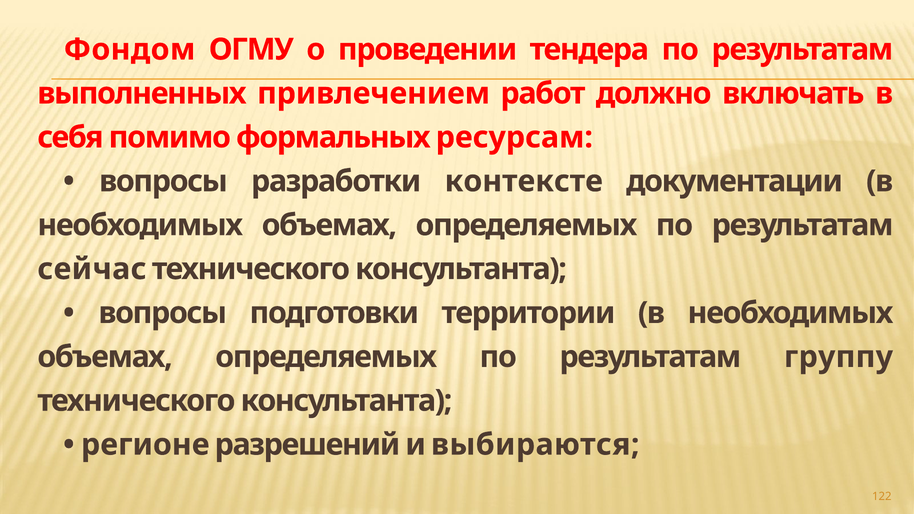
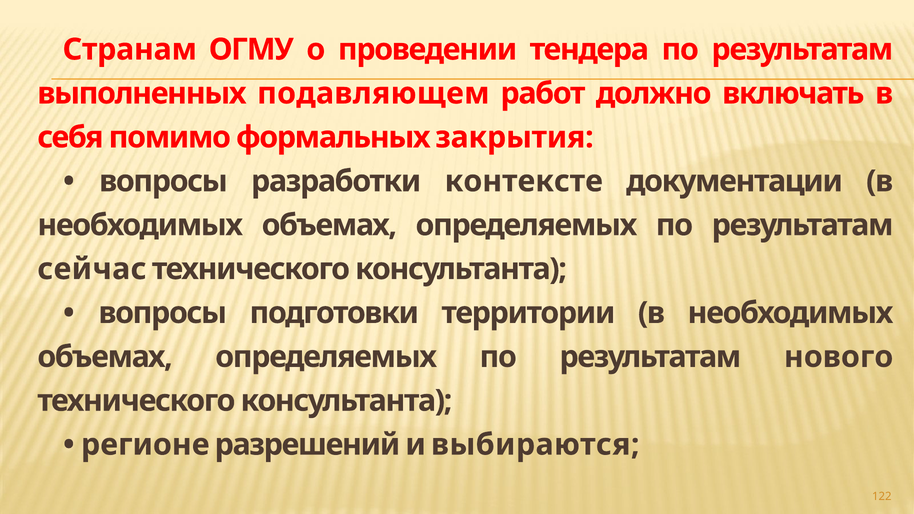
Фондом: Фондом -> Странам (130, 50)
привлечением: привлечением -> подавляющем (373, 93)
ресурсам: ресурсам -> закрытия (514, 137)
группу: группу -> нового (839, 357)
